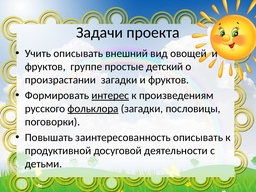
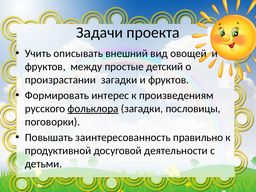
группе: группе -> между (86, 67)
интерес underline: present -> none (110, 95)
заинтересованность описывать: описывать -> правильно (198, 137)
